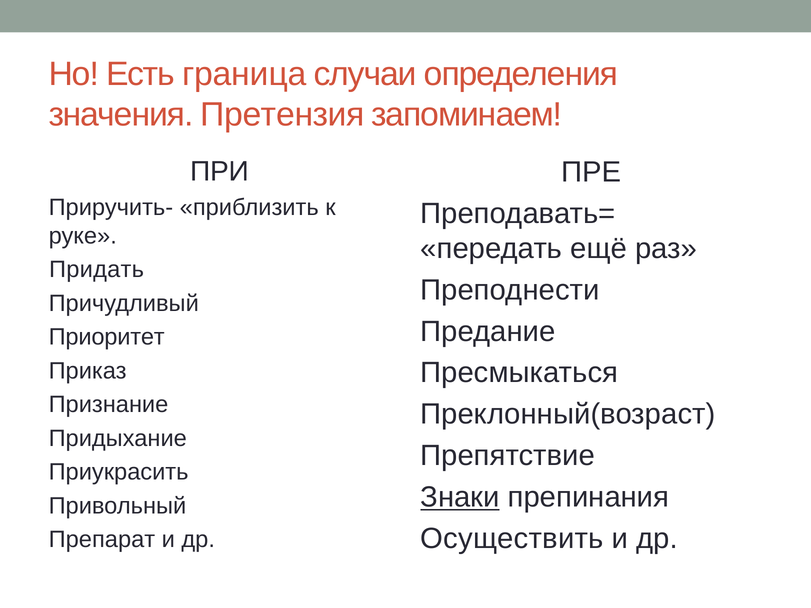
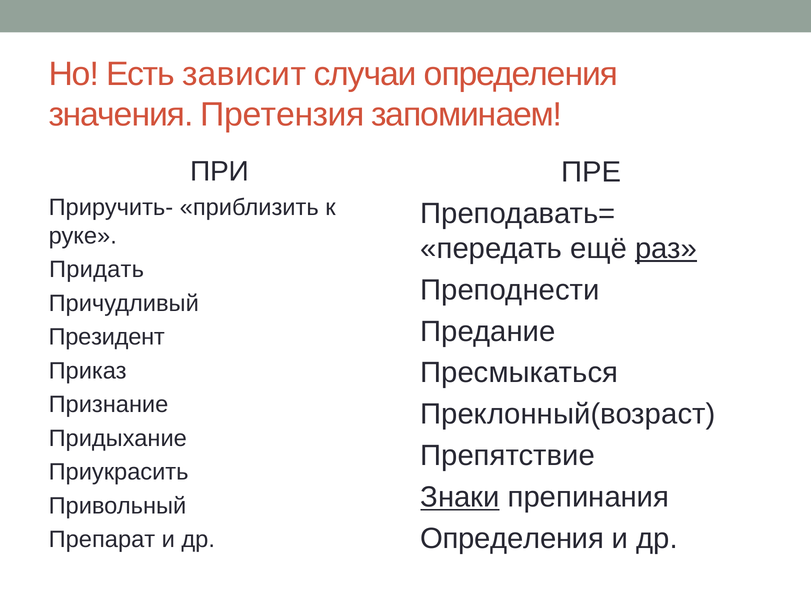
граница: граница -> зависит (244, 74)
раз underline: none -> present (666, 249)
Приоритет: Приоритет -> Президент (107, 337)
Осуществить: Осуществить -> Определения (512, 539)
